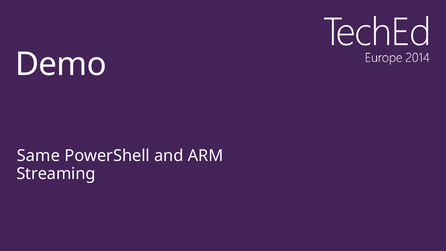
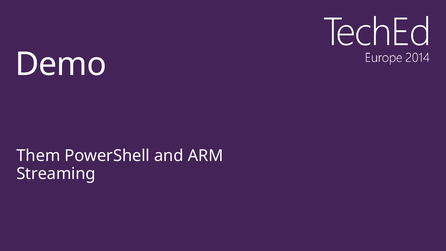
Same: Same -> Them (38, 156)
